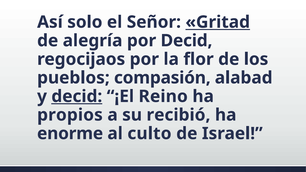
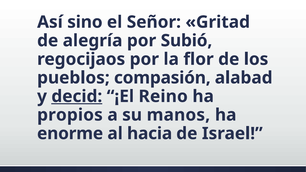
solo: solo -> sino (85, 22)
Gritad underline: present -> none (218, 22)
por Decid: Decid -> Subió (186, 41)
recibió: recibió -> manos (178, 115)
culto: culto -> hacia (150, 134)
